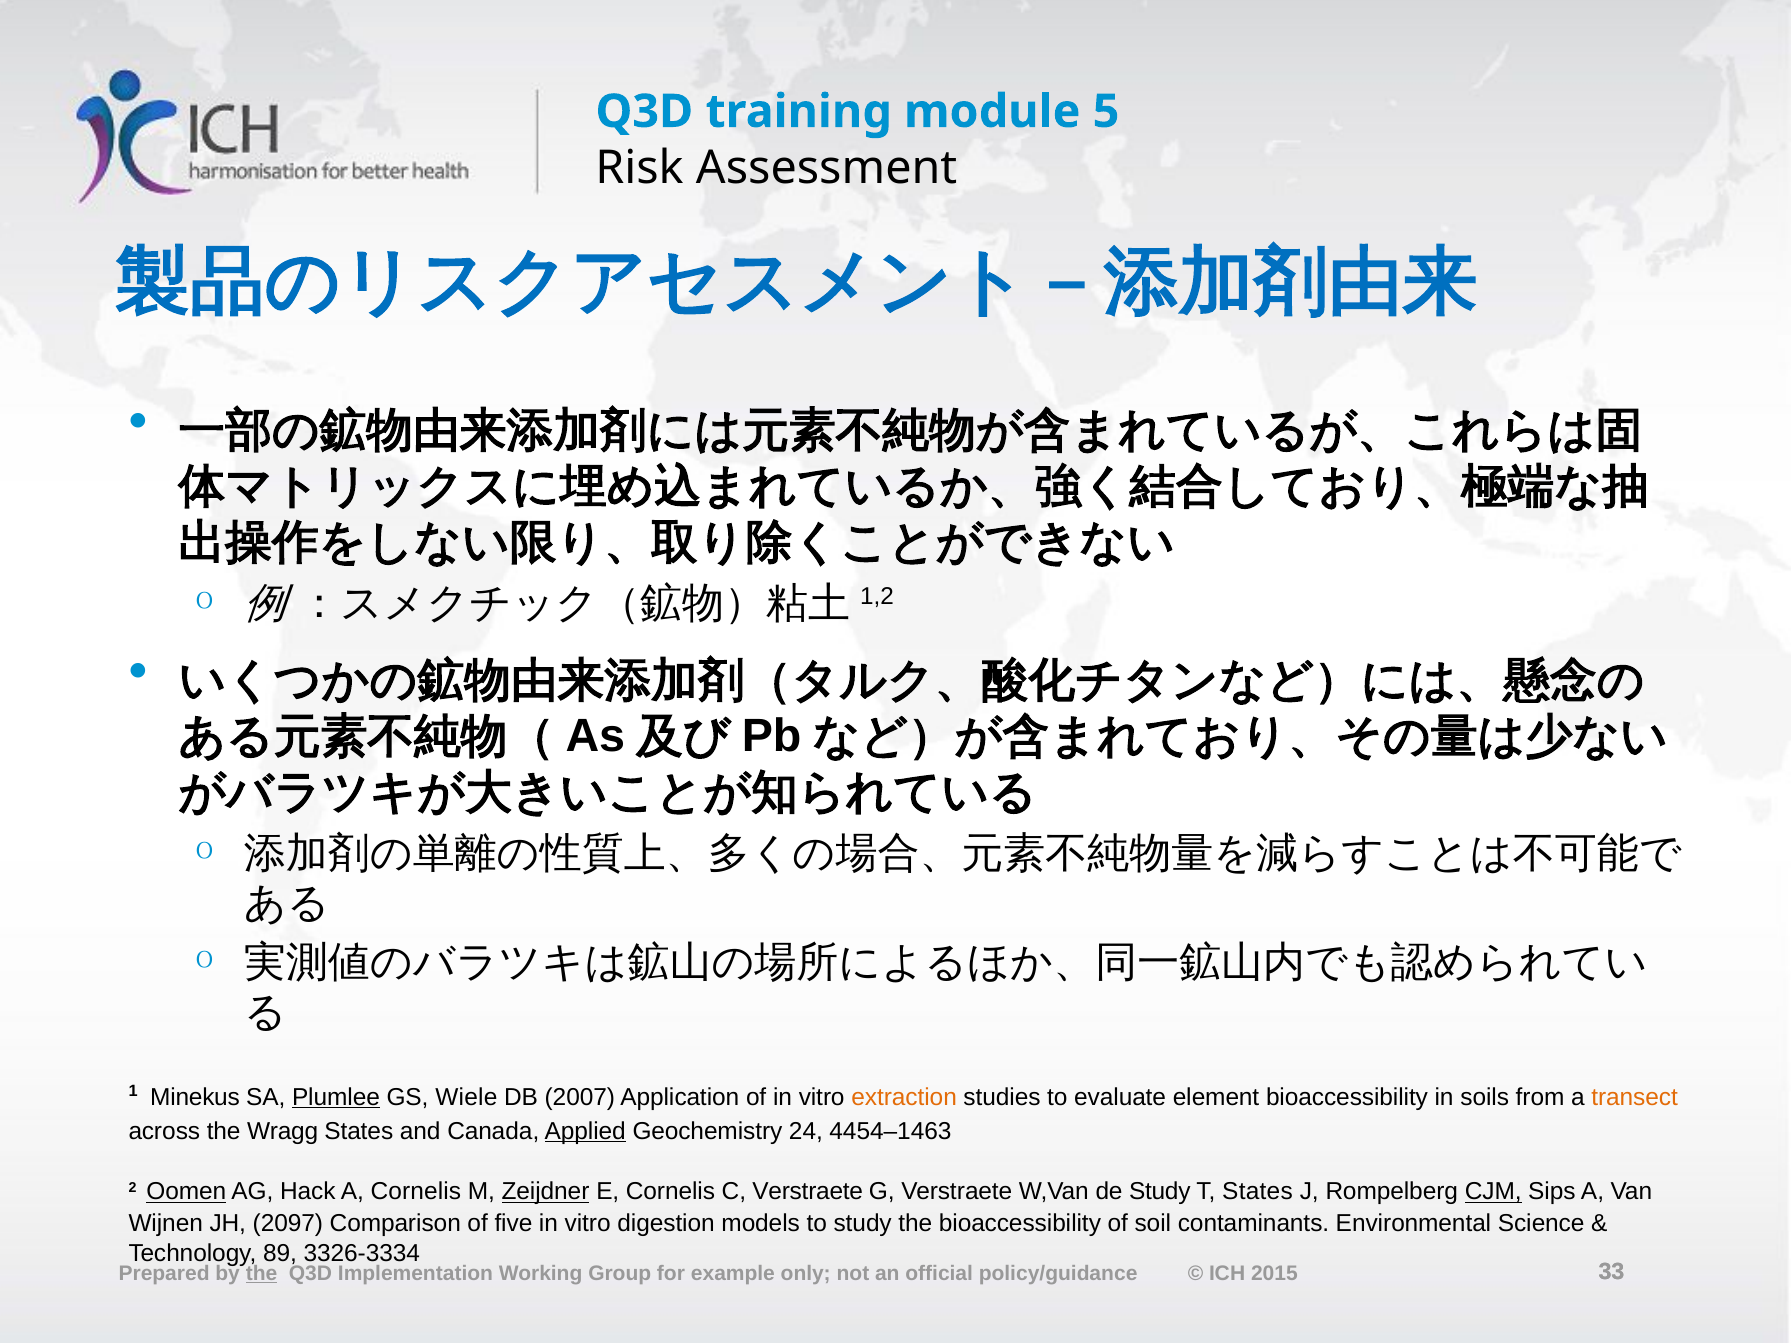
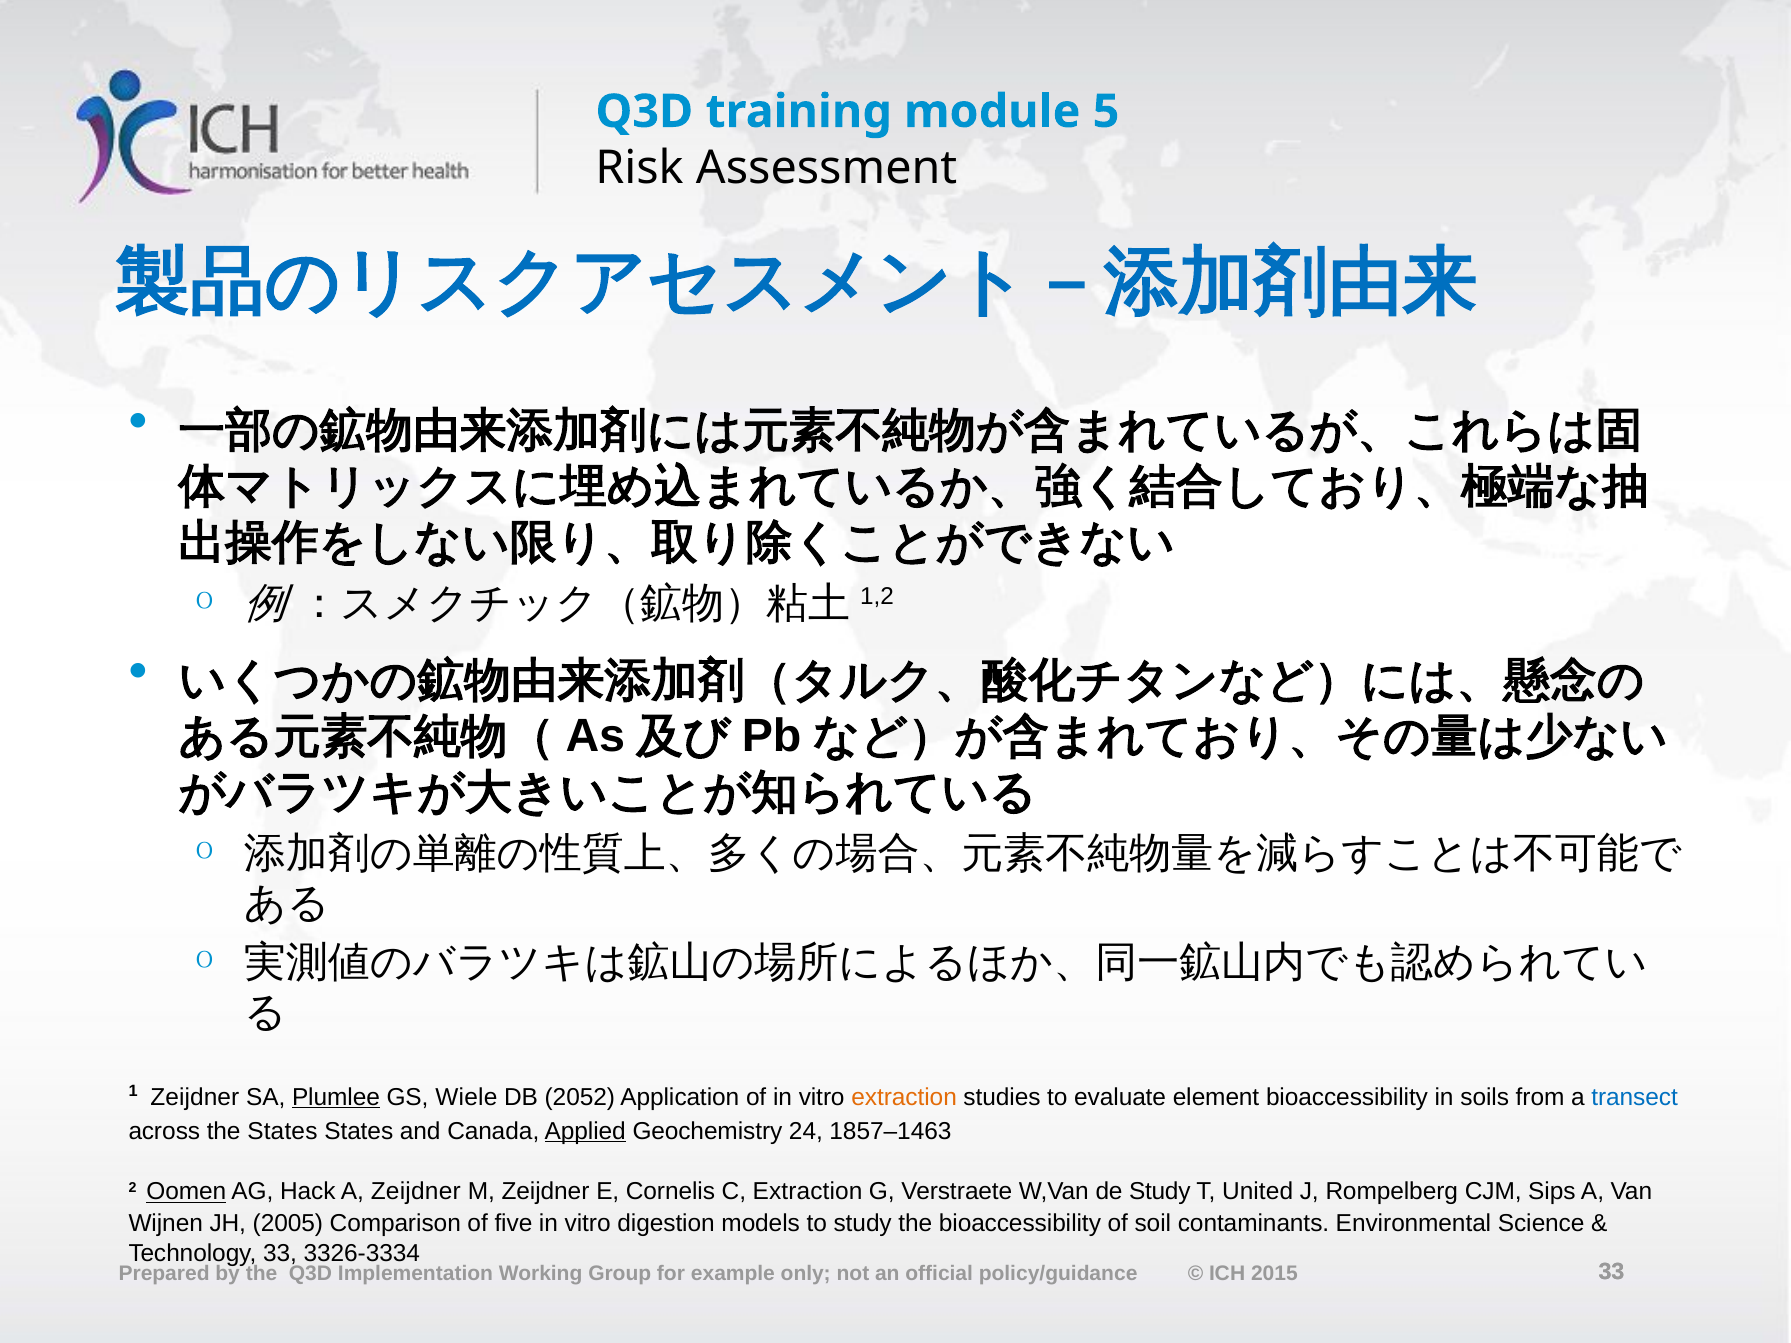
1 Minekus: Minekus -> Zeijdner (195, 1097)
2007: 2007 -> 2052 (580, 1097)
transect colour: orange -> blue (1635, 1097)
the Wragg: Wragg -> States (282, 1131)
4454–1463: 4454–1463 -> 1857–1463 (890, 1131)
A Cornelis: Cornelis -> Zeijdner (416, 1192)
Zeijdner underline: present -> none (545, 1192)
C Verstraete: Verstraete -> Extraction (808, 1192)
T States: States -> United (1258, 1192)
CJM underline: present -> none (1493, 1192)
2097: 2097 -> 2005 (288, 1224)
Technology 89: 89 -> 33 (280, 1253)
the underline: present -> none (262, 1273)
